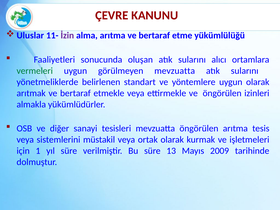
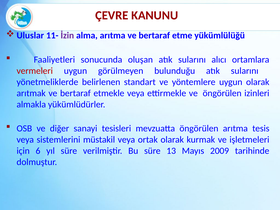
vermeleri colour: green -> red (35, 71)
görülmeyen mevzuatta: mevzuatta -> bulunduğu (175, 71)
1: 1 -> 6 (38, 151)
